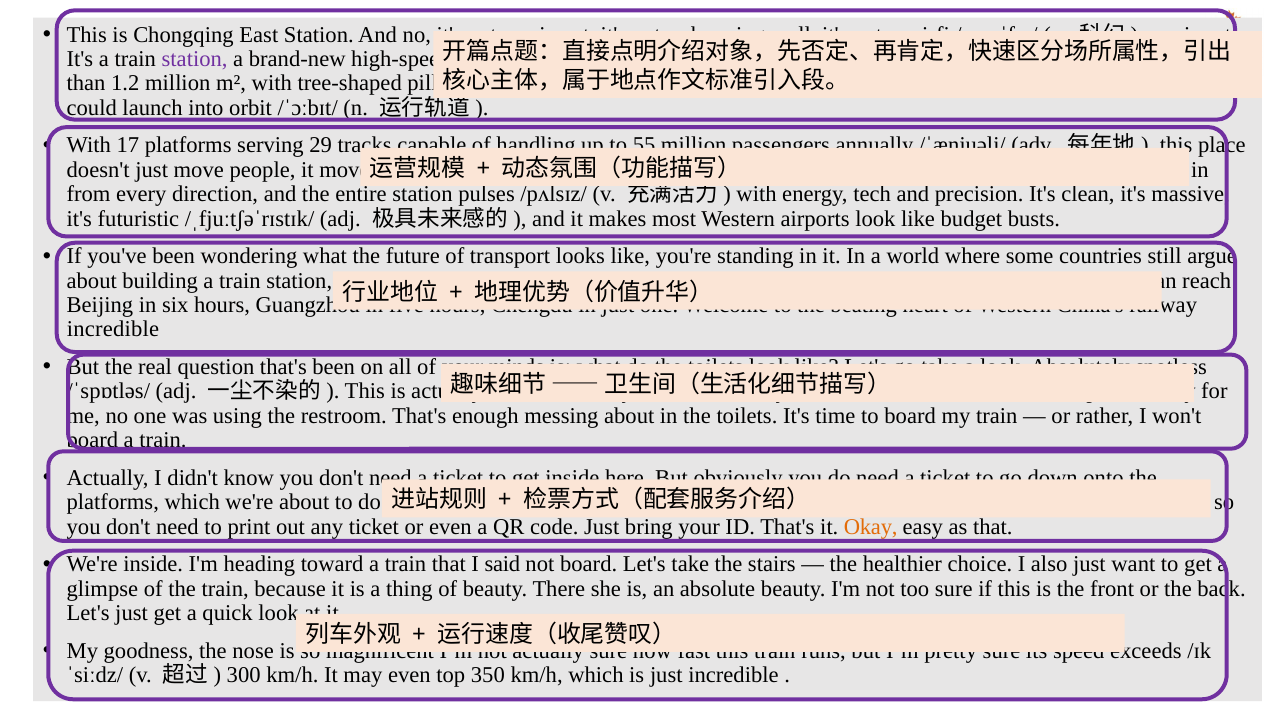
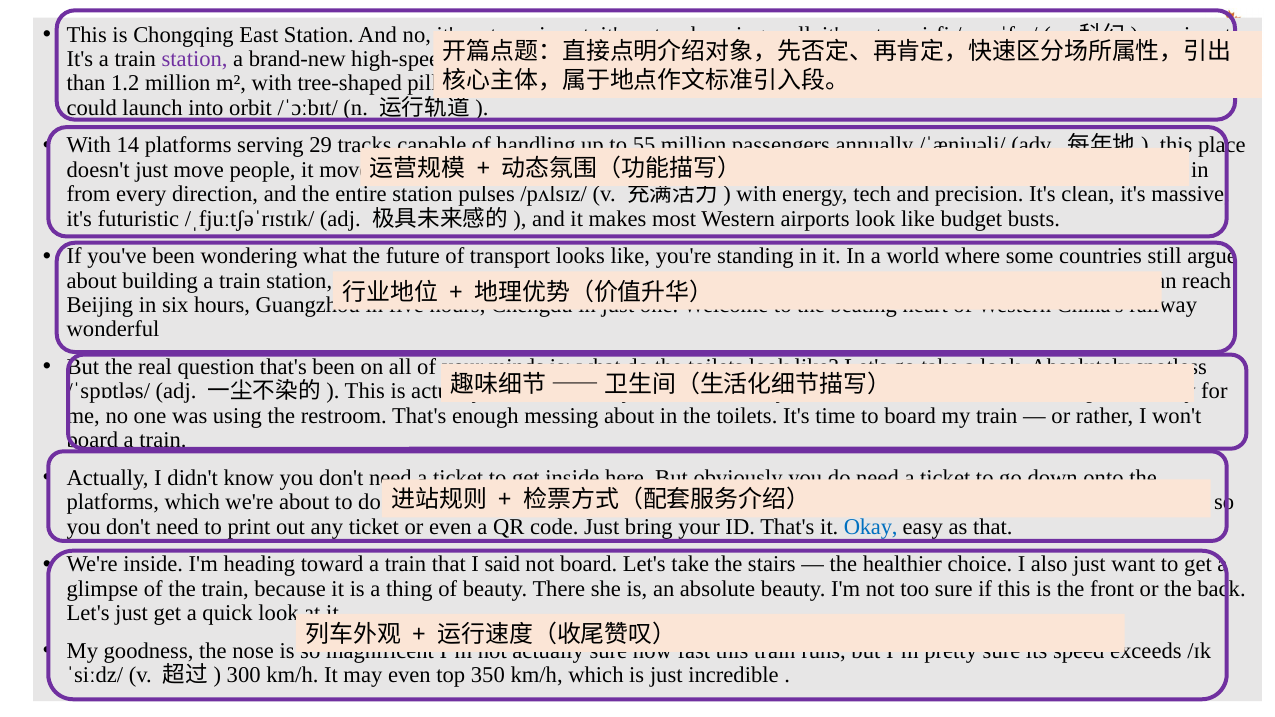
17: 17 -> 14 (128, 145)
incredible: incredible -> wonderful (113, 329)
Okay colour: orange -> blue (871, 527)
